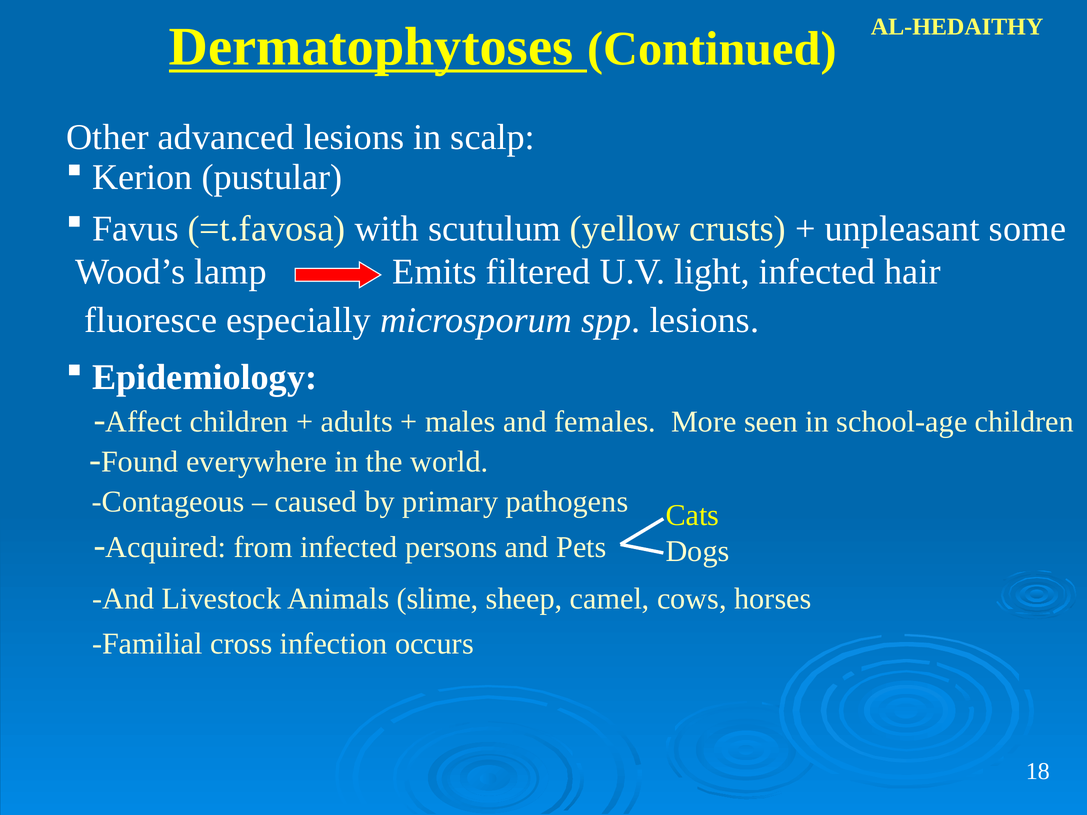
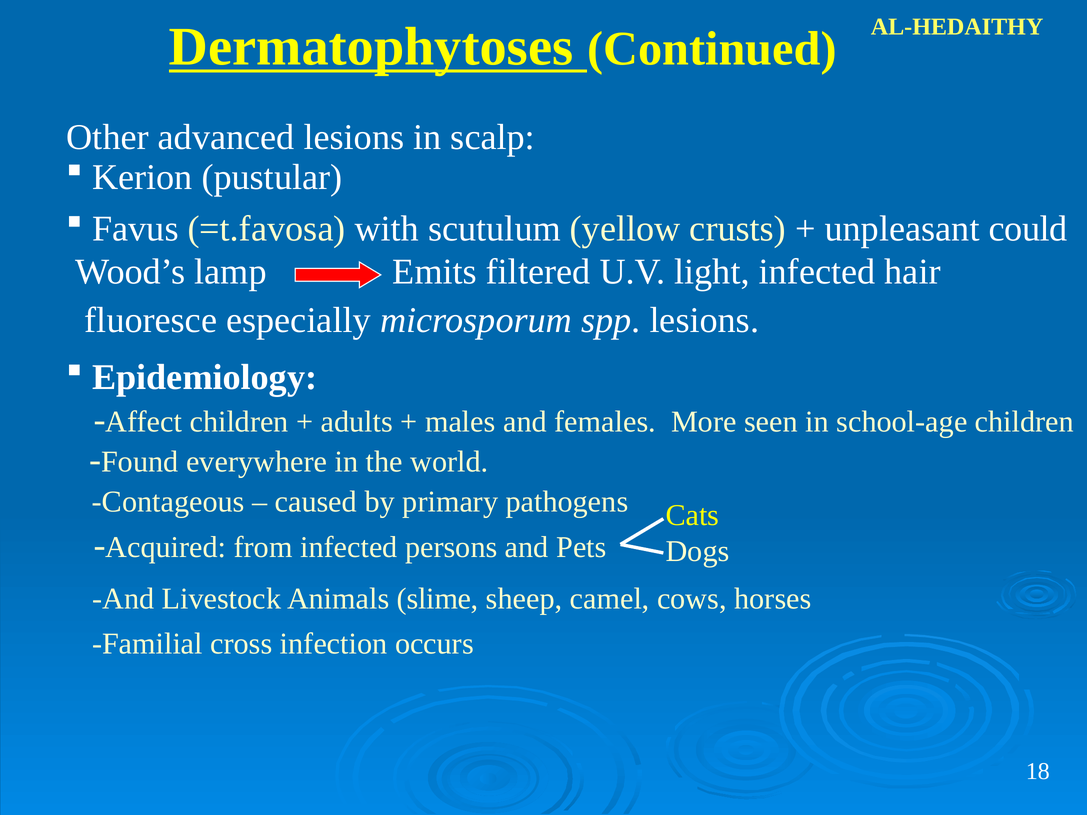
some: some -> could (1028, 229)
